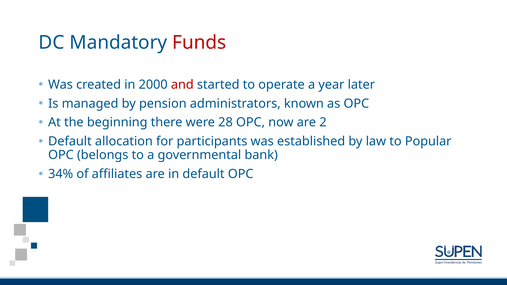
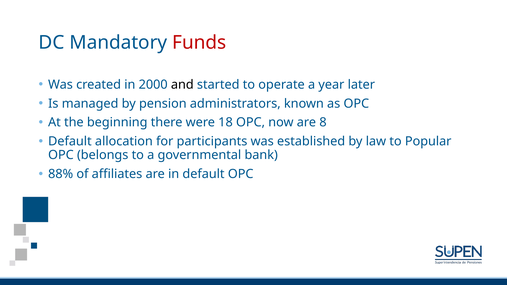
and colour: red -> black (182, 85)
28: 28 -> 18 (226, 123)
2: 2 -> 8 (323, 123)
34%: 34% -> 88% (61, 174)
